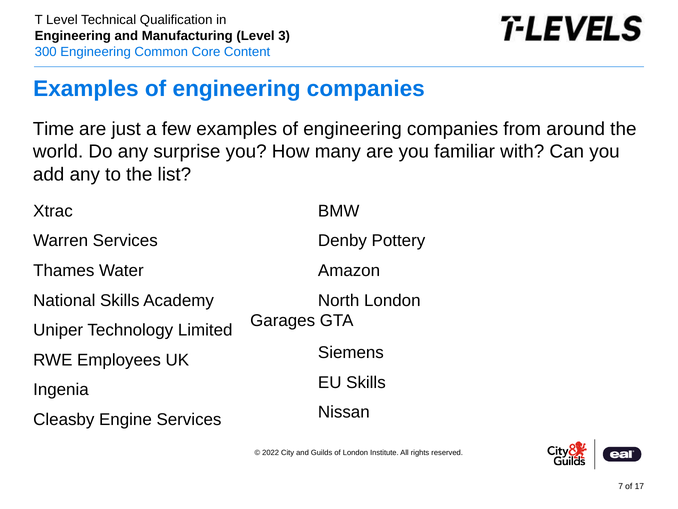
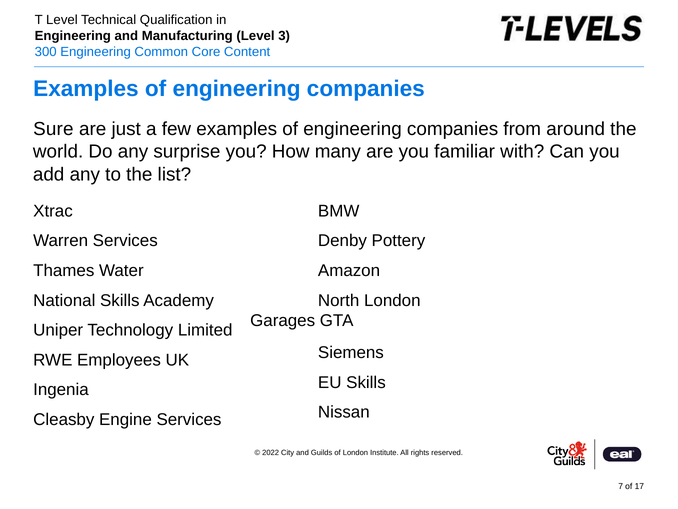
Time: Time -> Sure (53, 129)
